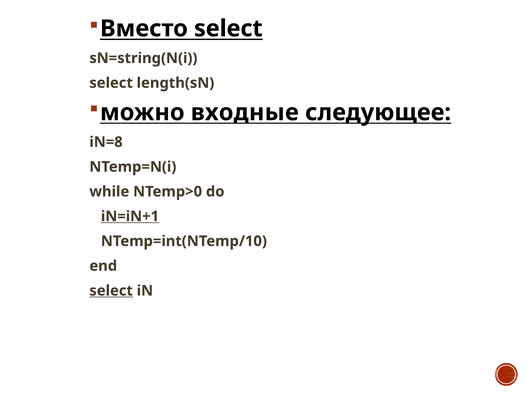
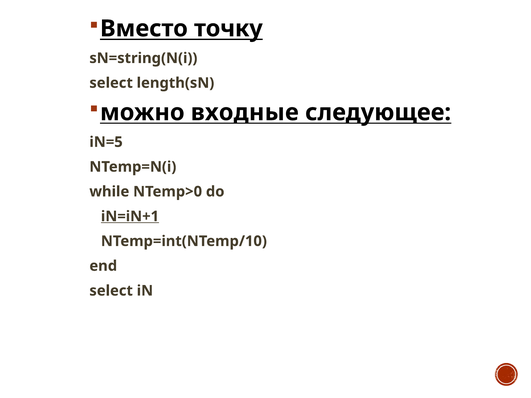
Вместо select: select -> точку (228, 29)
iN=8: iN=8 -> iN=5 (106, 142)
select underline: present -> none (111, 291)
